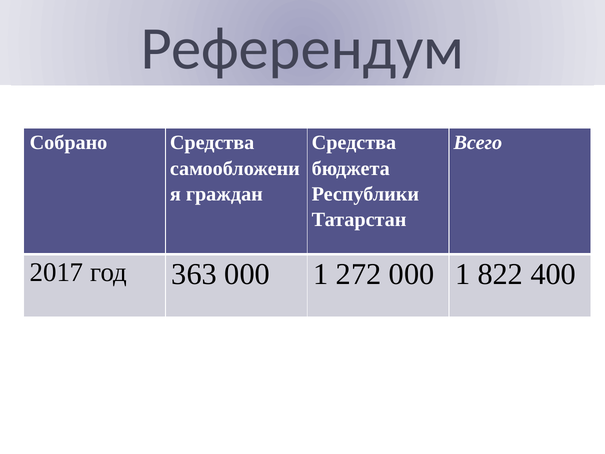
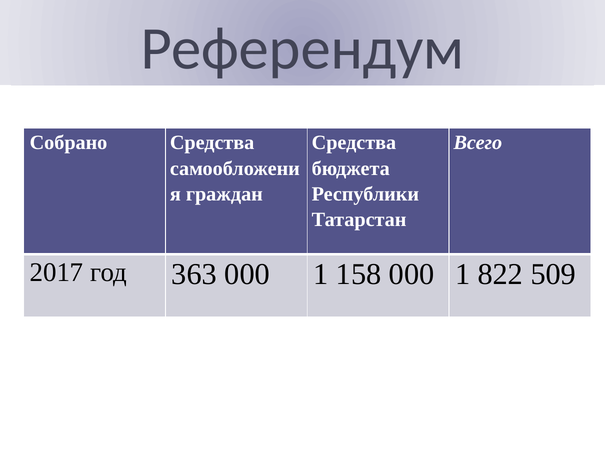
272: 272 -> 158 (359, 274)
400: 400 -> 509 (553, 274)
